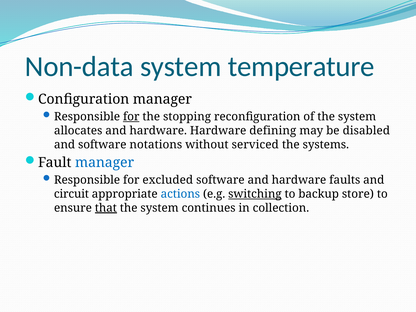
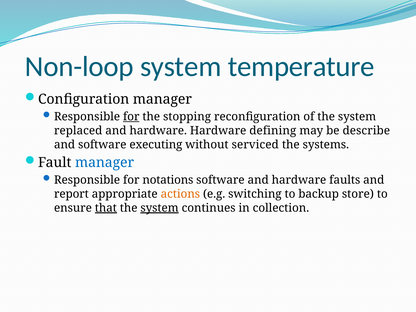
Non-data: Non-data -> Non-loop (79, 67)
allocates: allocates -> replaced (78, 131)
disabled: disabled -> describe (366, 131)
notations: notations -> executing (156, 145)
excluded: excluded -> notations (168, 180)
circuit: circuit -> report (71, 194)
actions colour: blue -> orange (180, 194)
switching underline: present -> none (255, 194)
system underline: none -> present (160, 208)
